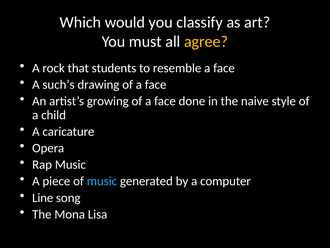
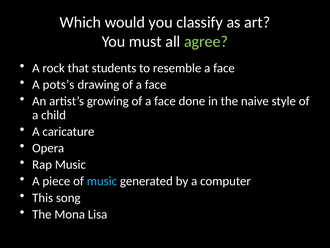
agree colour: yellow -> light green (206, 42)
such’s: such’s -> pots’s (58, 85)
Line: Line -> This (43, 197)
